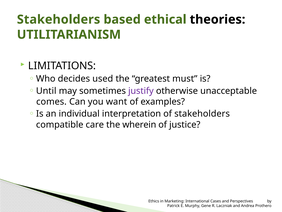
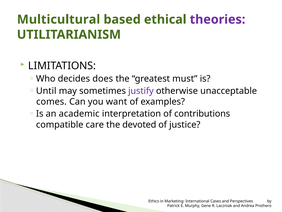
Stakeholders: Stakeholders -> Multicultural (59, 19)
theories colour: black -> purple (218, 19)
used: used -> does (103, 79)
individual: individual -> academic (79, 114)
of stakeholders: stakeholders -> contributions (202, 114)
wherein: wherein -> devoted (139, 124)
